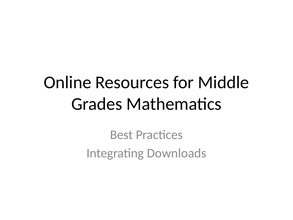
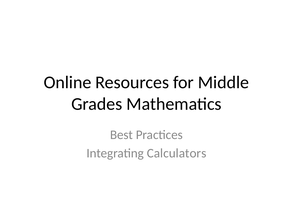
Downloads: Downloads -> Calculators (177, 153)
